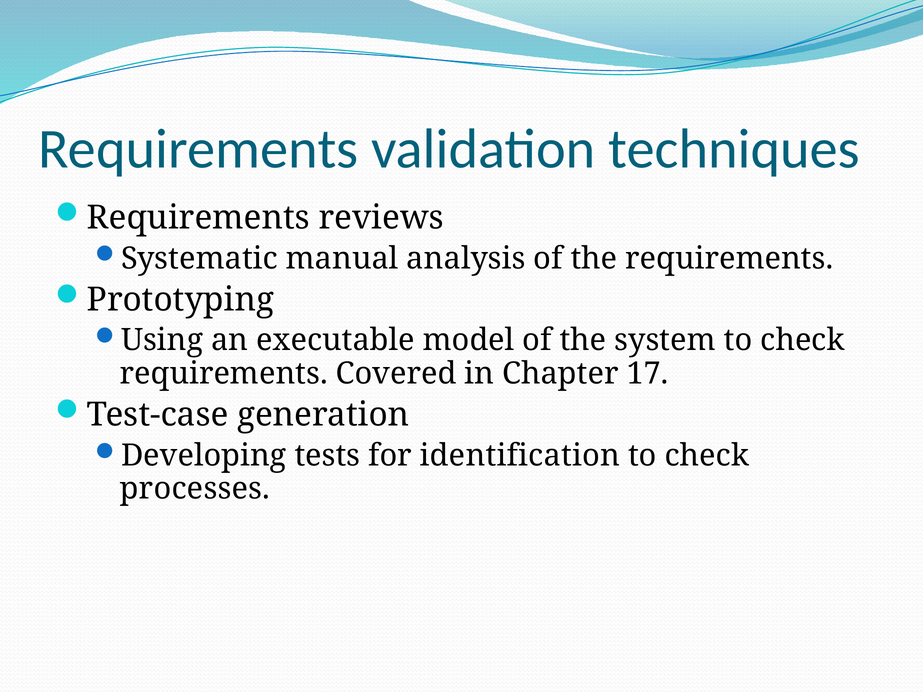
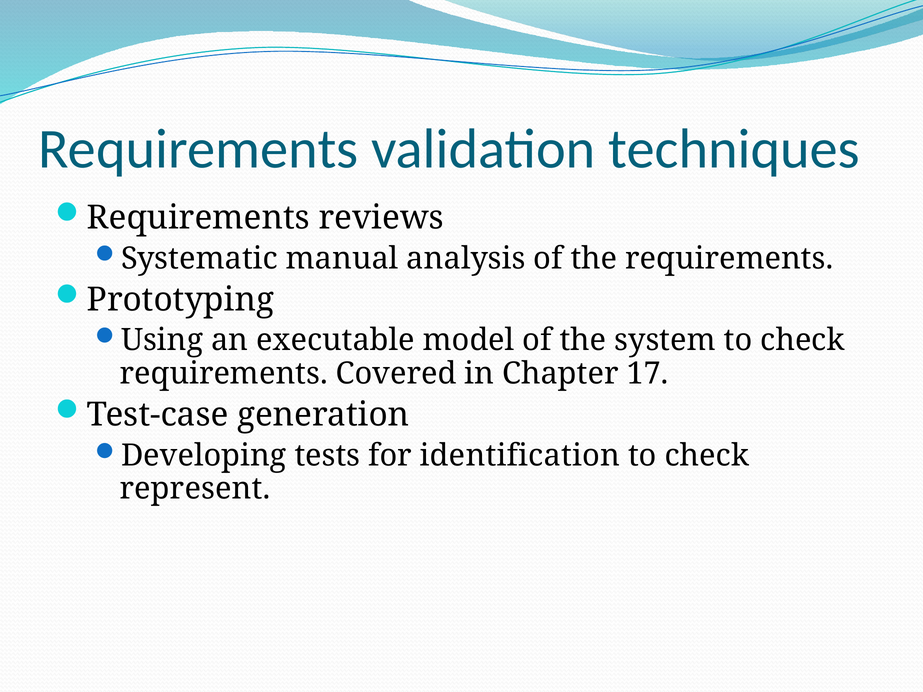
processes: processes -> represent (195, 489)
